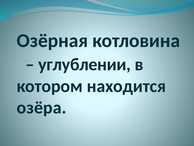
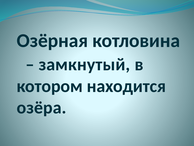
углублении: углублении -> замкнутый (84, 64)
